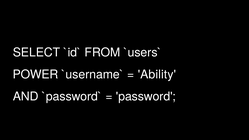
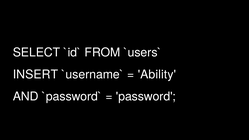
POWER: POWER -> INSERT (35, 75)
